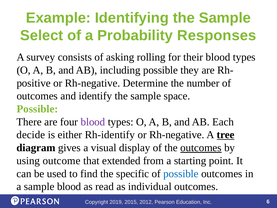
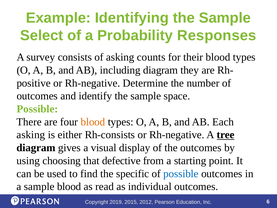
rolling: rolling -> counts (151, 57)
including possible: possible -> diagram (160, 70)
blood colour: purple -> orange (93, 122)
decide: decide -> asking (31, 135)
Rh-identify: Rh-identify -> Rh-consists (110, 135)
outcomes underline: present -> none (201, 148)
outcome: outcome -> choosing (62, 161)
extended: extended -> defective (121, 161)
